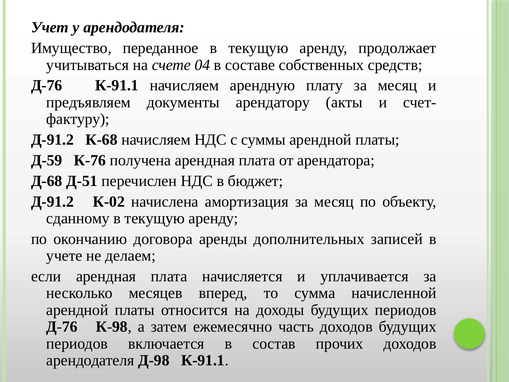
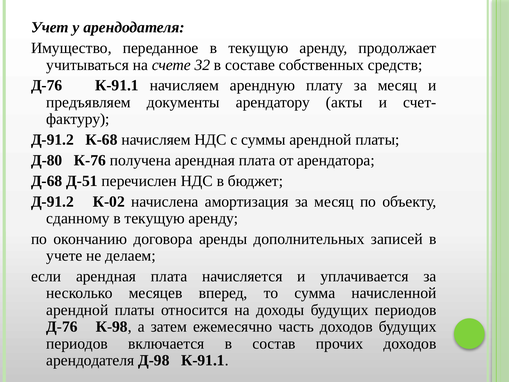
04: 04 -> 32 (202, 65)
Д-59: Д-59 -> Д-80 (47, 160)
